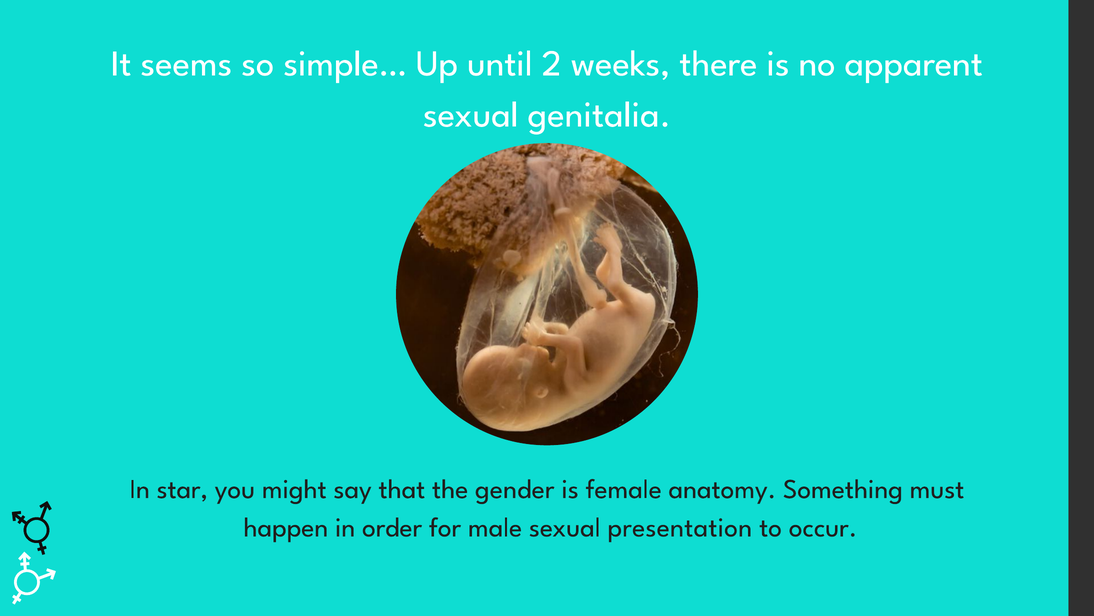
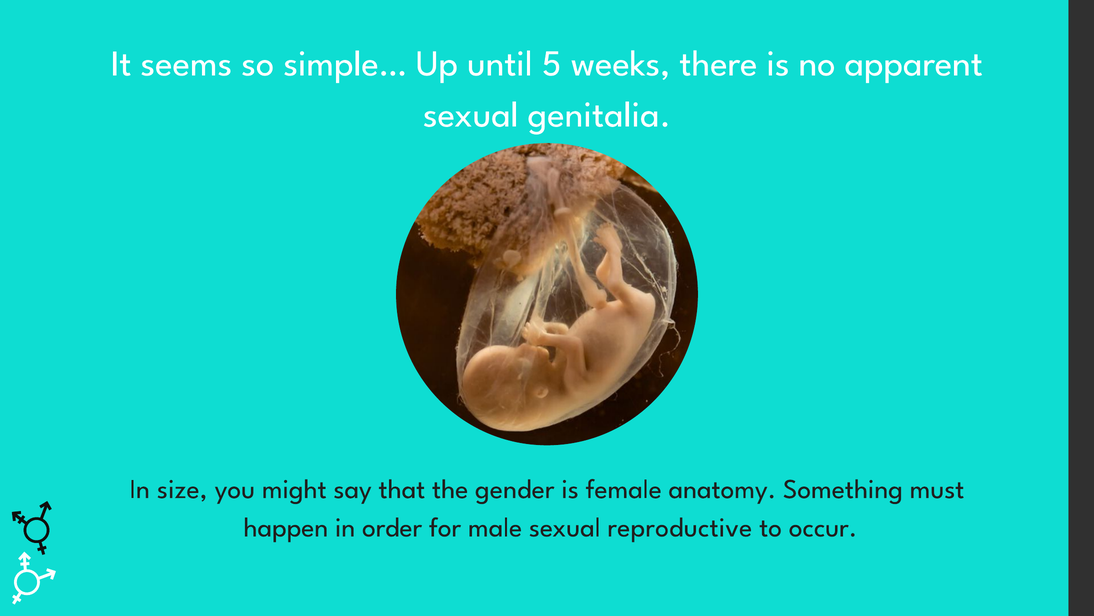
2: 2 -> 5 (552, 63)
star: star -> size (182, 489)
presentation: presentation -> reproductive (680, 527)
